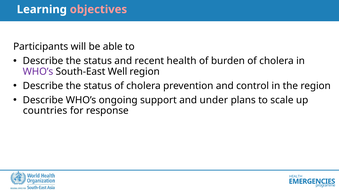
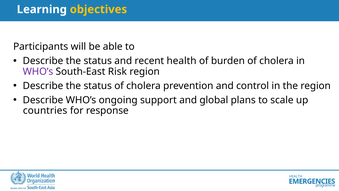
objectives colour: pink -> yellow (98, 9)
Well: Well -> Risk (117, 71)
under: under -> global (214, 100)
